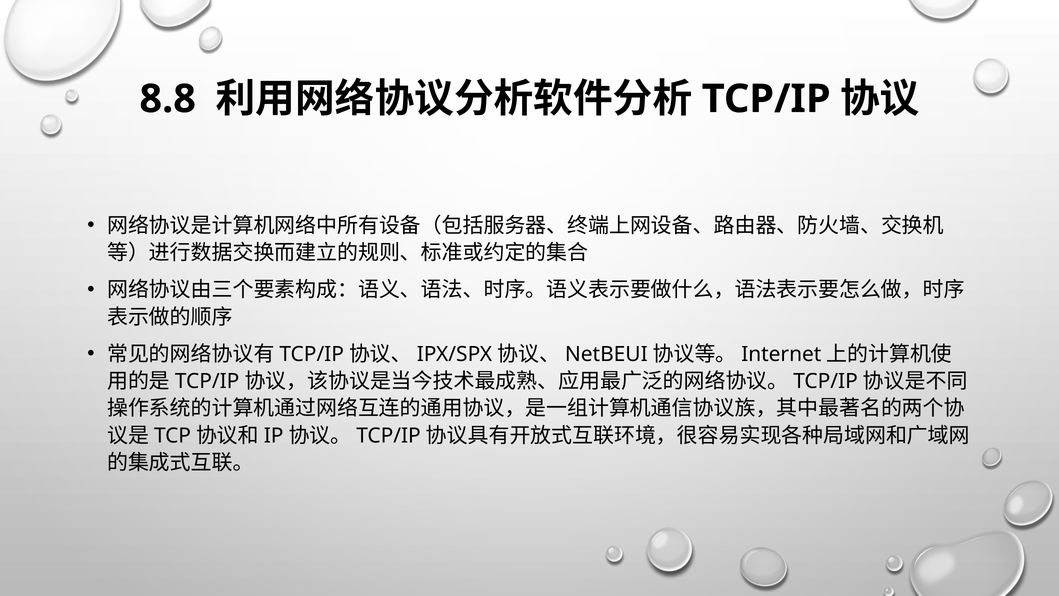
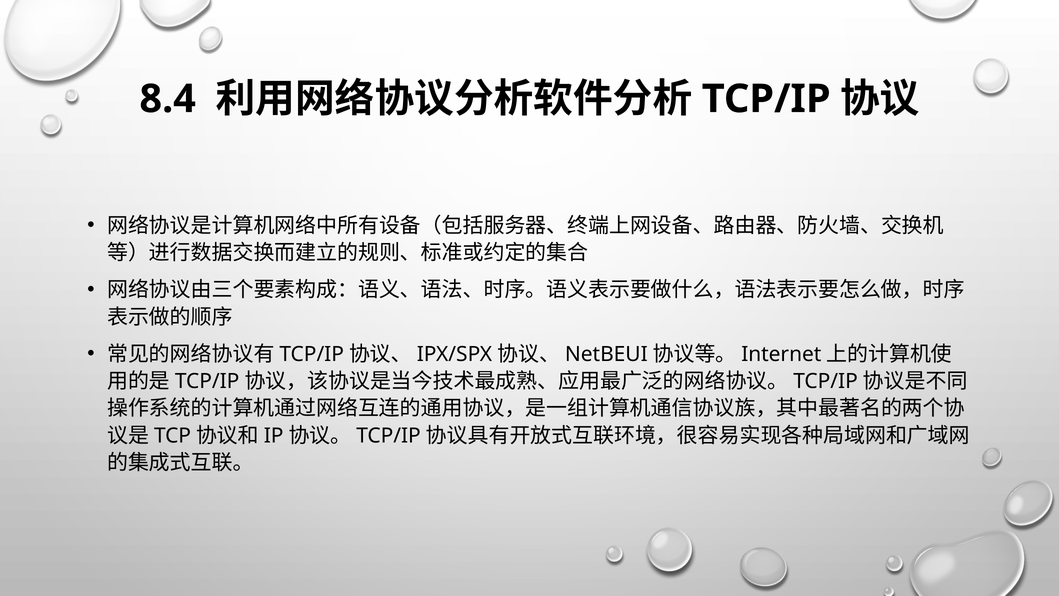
8.8: 8.8 -> 8.4 (168, 99)
